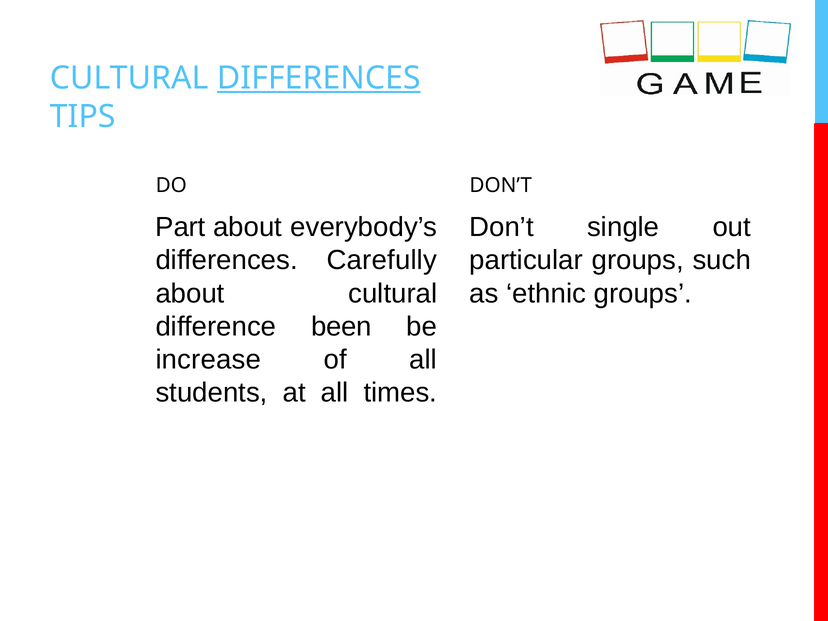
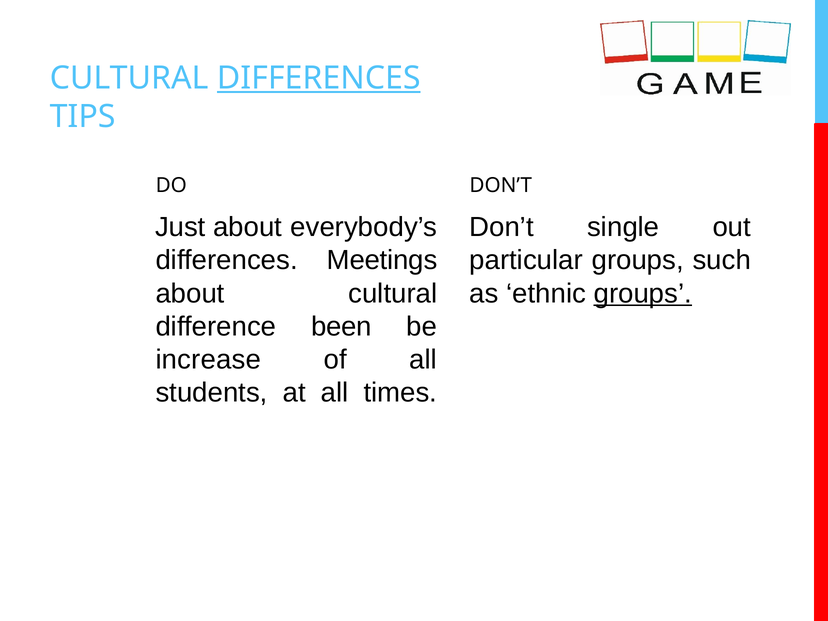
Part: Part -> Just (180, 227)
Carefully: Carefully -> Meetings (382, 260)
groups underline: none -> present (643, 293)
